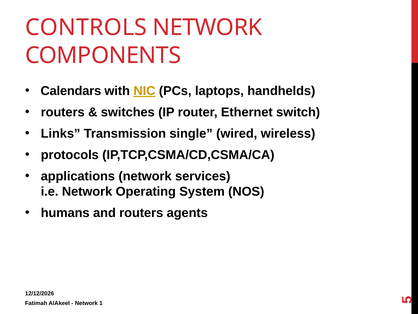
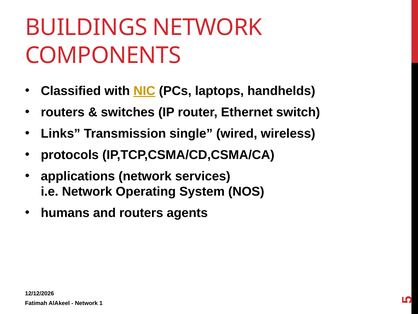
CONTROLS: CONTROLS -> BUILDINGS (86, 27)
Calendars: Calendars -> Classified (71, 91)
